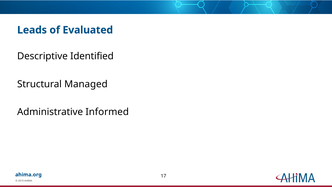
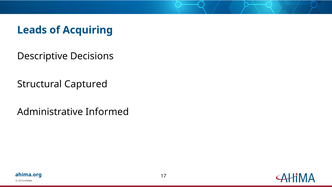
Evaluated: Evaluated -> Acquiring (88, 30)
Identified: Identified -> Decisions (92, 56)
Managed: Managed -> Captured (86, 84)
